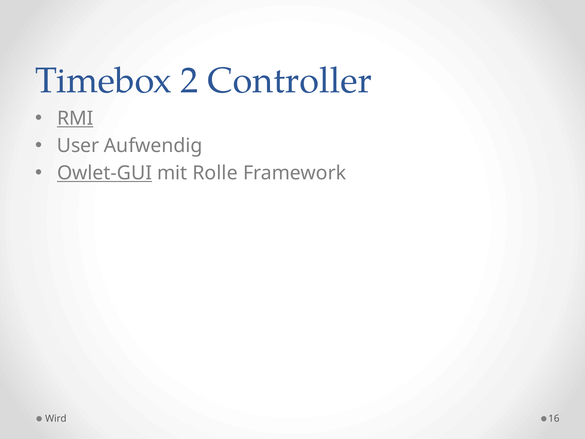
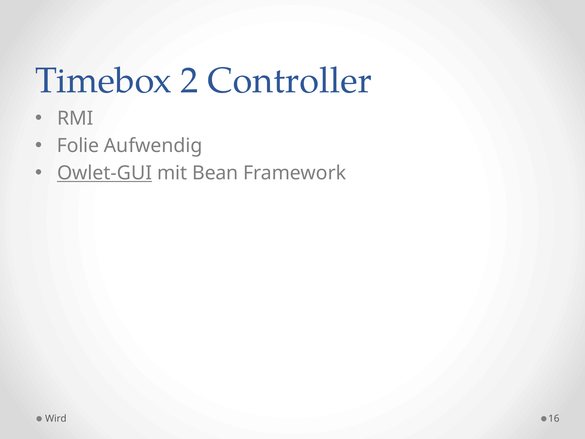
RMI underline: present -> none (75, 118)
User: User -> Folie (78, 146)
Rolle: Rolle -> Bean (215, 173)
